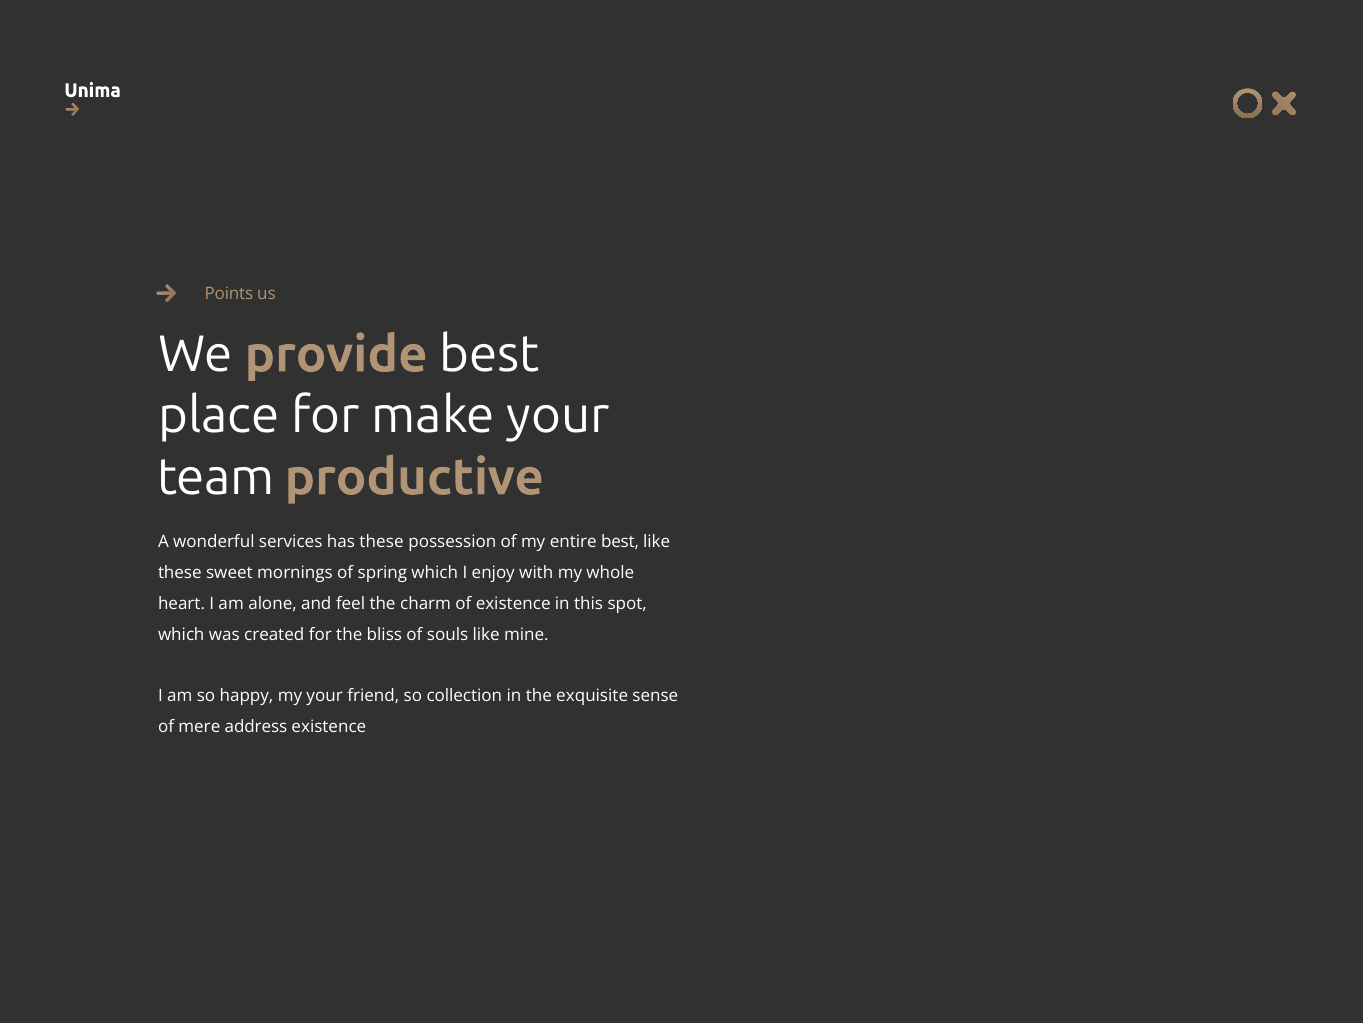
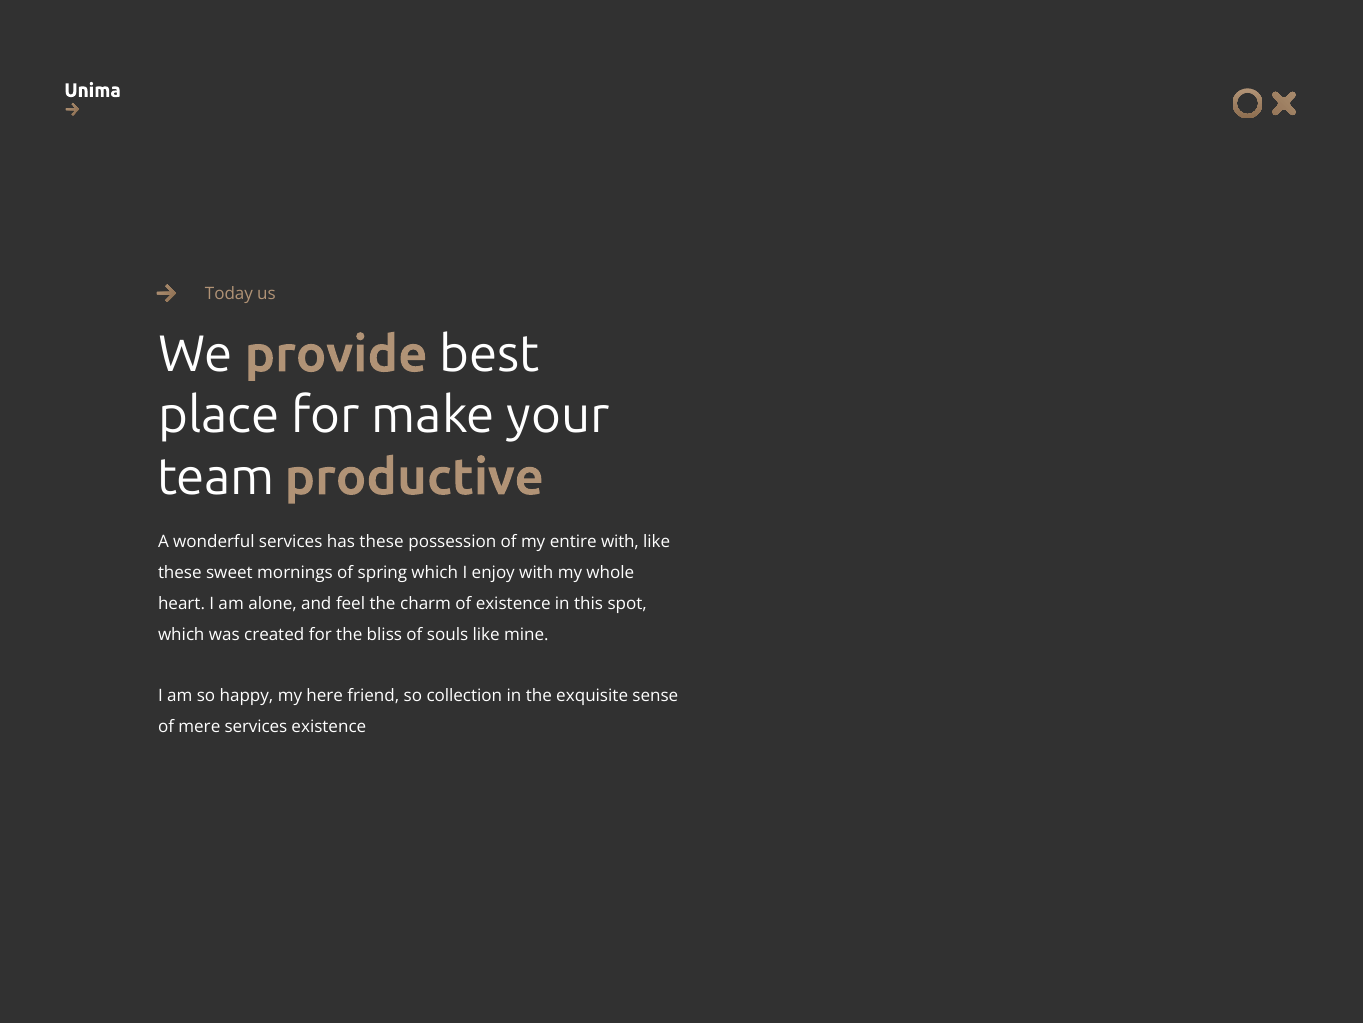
Points: Points -> Today (229, 294)
entire best: best -> with (620, 542)
my your: your -> here (325, 696)
mere address: address -> services (256, 726)
